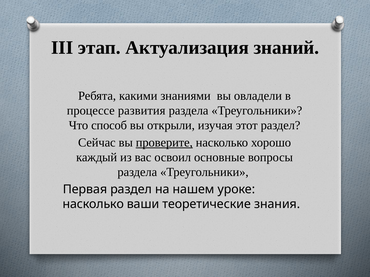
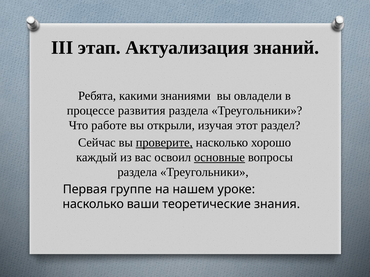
способ: способ -> работе (109, 125)
основные underline: none -> present (219, 158)
Первая раздел: раздел -> группе (131, 190)
